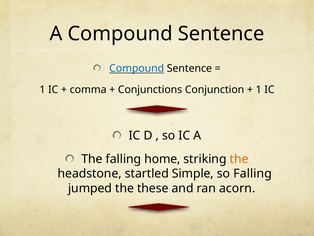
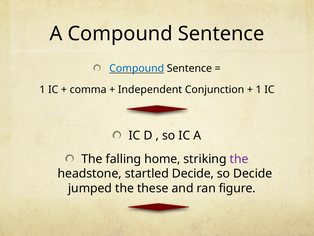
Conjunctions: Conjunctions -> Independent (150, 89)
the colour: orange -> purple (239, 159)
startled Simple: Simple -> Decide (193, 173)
so Falling: Falling -> Decide (253, 173)
acorn: acorn -> figure (237, 188)
